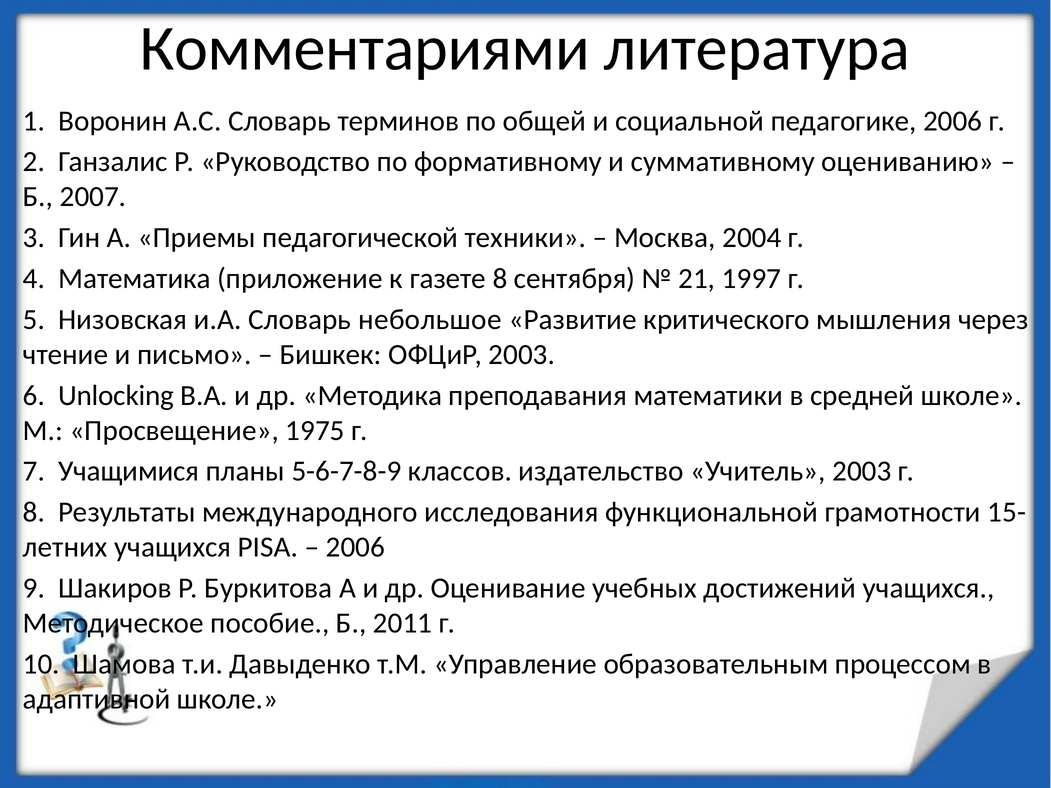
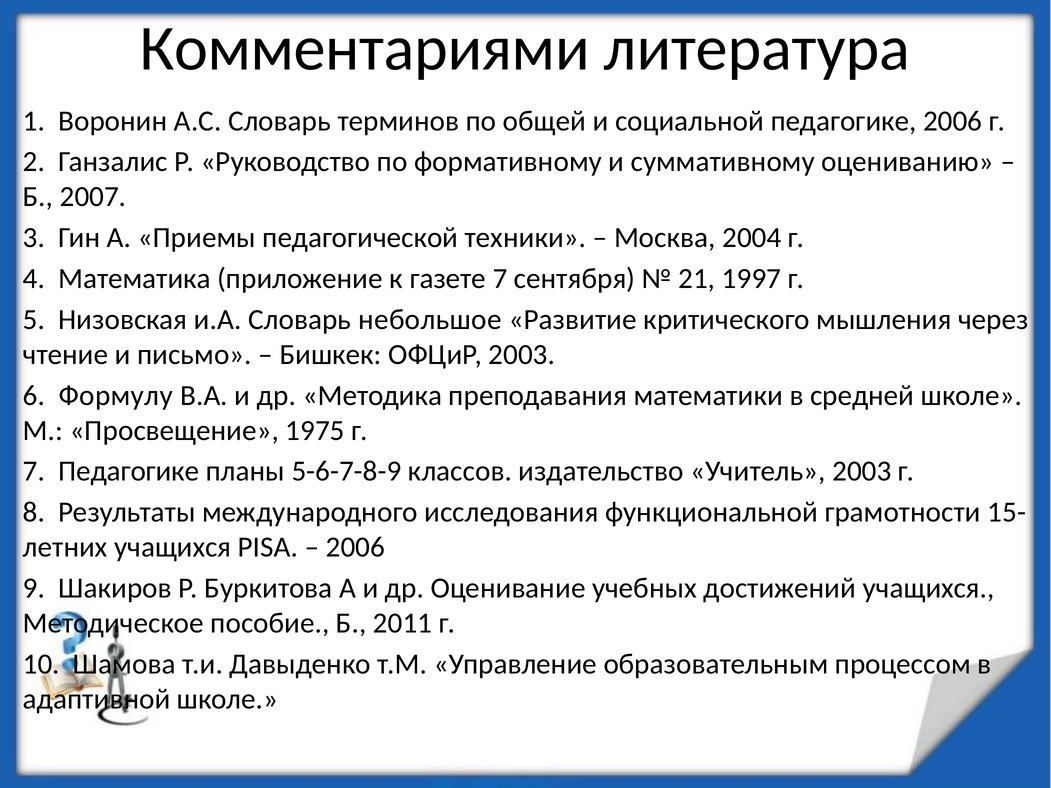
газете 8: 8 -> 7 (500, 279)
Unlocking: Unlocking -> Формулу (116, 395)
7 Учащимися: Учащимися -> Педагогике (129, 471)
